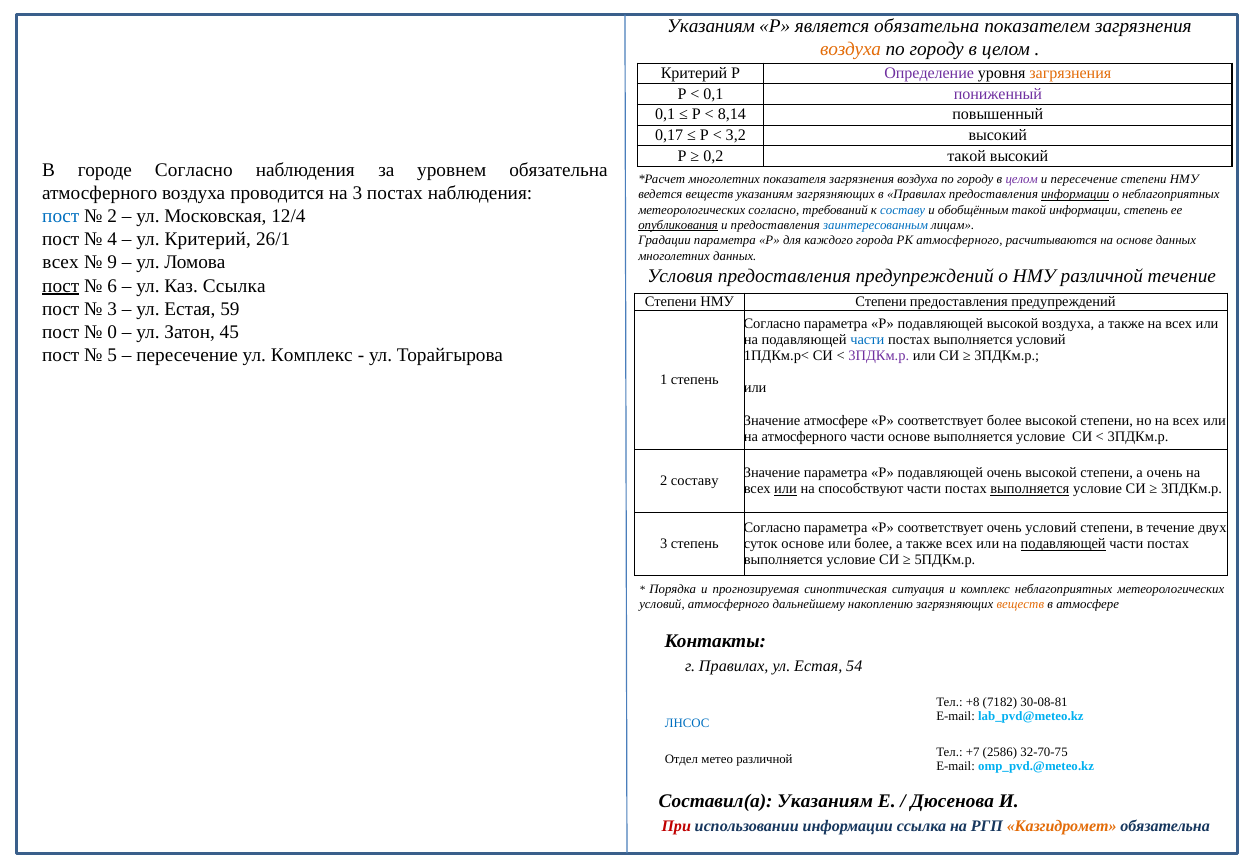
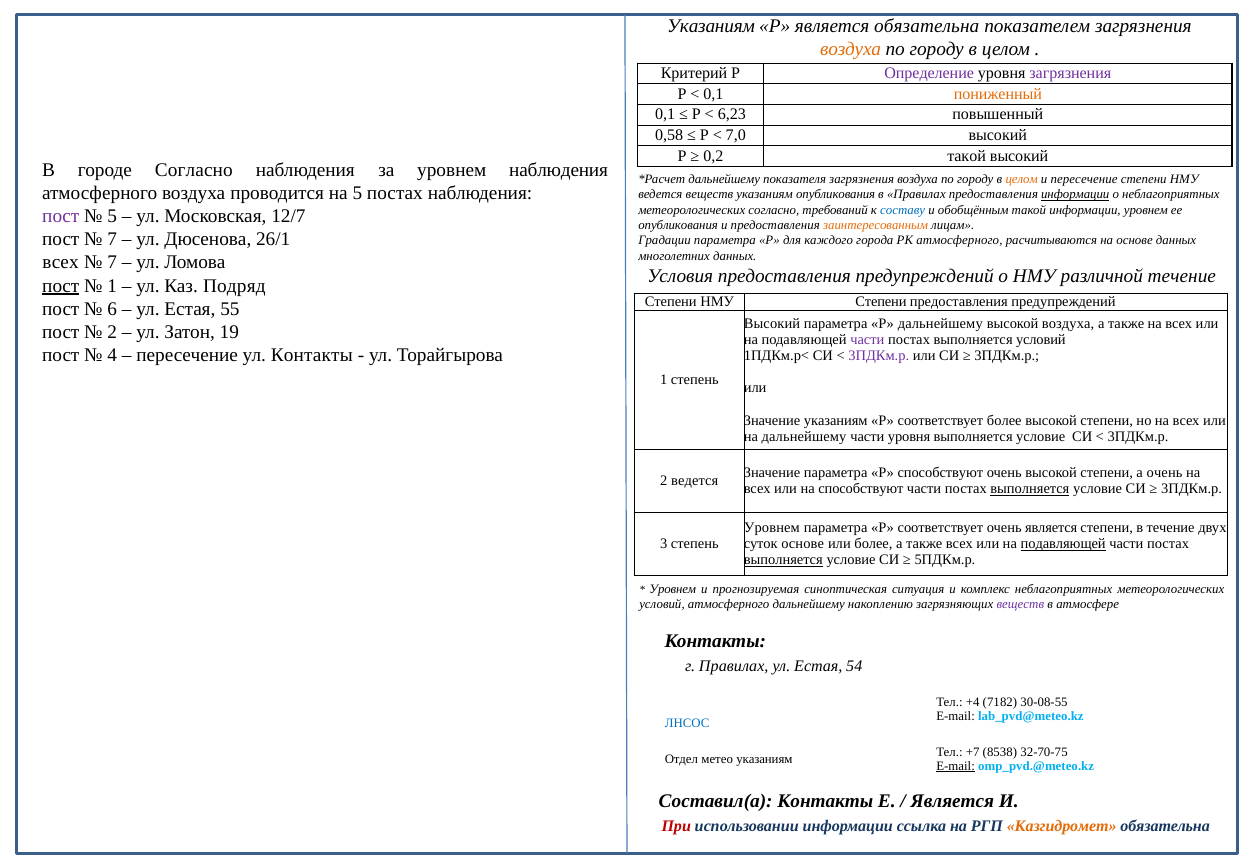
загрязнения colour: orange -> purple (1070, 73)
пониженный colour: purple -> orange (998, 94)
8,14: 8,14 -> 6,23 (732, 115)
0,17: 0,17 -> 0,58 (669, 135)
3,2: 3,2 -> 7,0 (736, 135)
уровнем обязательна: обязательна -> наблюдения (559, 170)
многолетних: многолетних -> дальнейшему (724, 179)
целом colour: purple -> orange (1022, 179)
на 3: 3 -> 5 (357, 193)
указаниям загрязняющих: загрязняющих -> опубликования (836, 194)
информации степень: степень -> уровнем (1146, 210)
пост colour: blue -> purple (61, 216)
2: 2 -> 5 (112, 216)
12/4: 12/4 -> 12/7 (288, 216)
опубликования underline: present -> none (678, 225)
заинтересованным colour: blue -> orange (876, 225)
4: 4 -> 7 (112, 239)
ул Критерий: Критерий -> Дюсенова (208, 239)
9: 9 -> 7 (112, 263)
6: 6 -> 1 (112, 286)
Каз Ссылка: Ссылка -> Подряд (234, 286)
3: 3 -> 6 (112, 309)
59: 59 -> 55 (230, 309)
Согласно: Согласно -> Высокий (772, 324)
подавляющей: подавляющей -> дальнейшему (940, 324)
0: 0 -> 2 (112, 332)
45: 45 -> 19 (229, 332)
части colour: blue -> purple (867, 340)
5: 5 -> 4 (112, 355)
ул Комплекс: Комплекс -> Контакты (312, 355)
Значение атмосфере: атмосфере -> указаниям (836, 420)
на атмосферного: атмосферного -> дальнейшему (804, 436)
части основе: основе -> уровня (909, 436)
Значение параметра Р подавляющей: подавляющей -> способствуют (940, 473)
2 составу: составу -> ведется (695, 481)
или underline: present -> none (786, 489)
Согласно: Согласно -> Уровнем (772, 528)
очень условий: условий -> является (1051, 528)
выполняется underline: none -> present (783, 560)
Порядка: Порядка -> Уровнем (673, 589)
веществ colour: orange -> purple (1020, 605)
+8: +8 -> +4 (973, 702)
30-08-81: 30-08-81 -> 30-08-55 (1044, 702)
2586: 2586 -> 8538 (1000, 752)
метео различной: различной -> указаниям (764, 759)
E-mail underline: none -> present (956, 766)
Составил(а Указаниям: Указаниям -> Контакты (825, 802)
Дюсенова: Дюсенова -> Является (952, 802)
